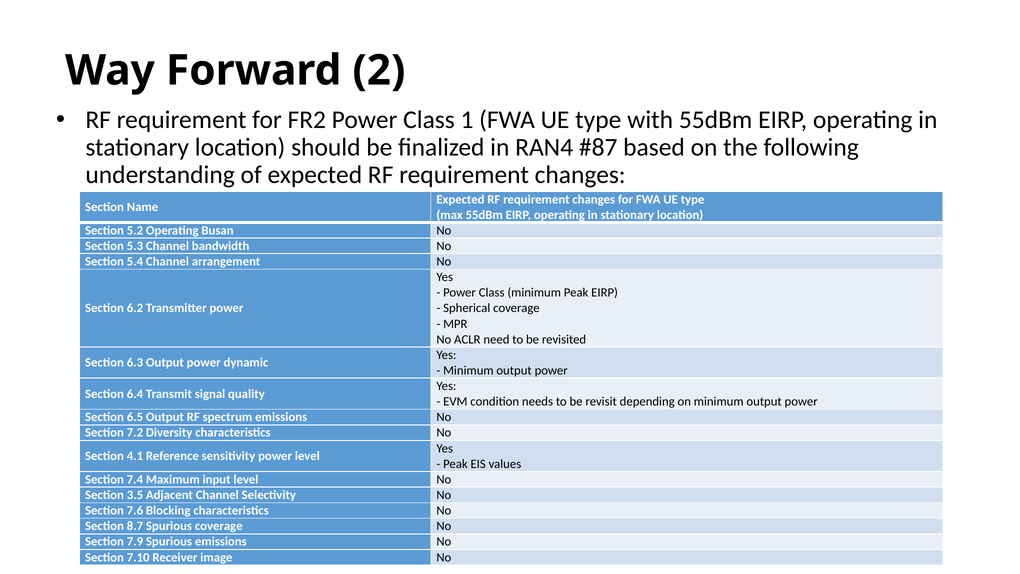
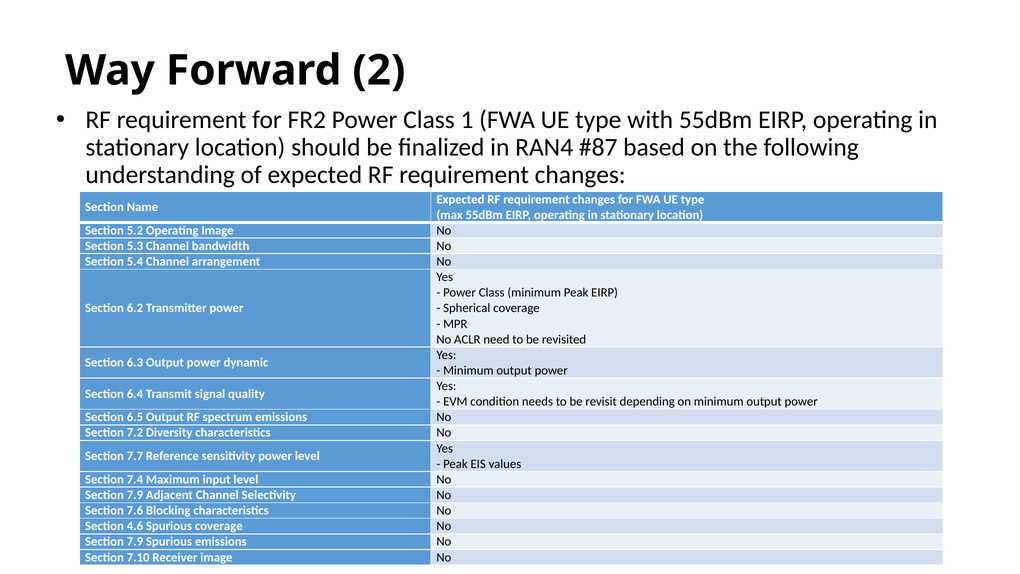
Operating Busan: Busan -> Image (218, 230)
4.1: 4.1 -> 7.7 (135, 456)
3.5: 3.5 -> 7.9 (135, 495)
8.7: 8.7 -> 4.6 (135, 526)
